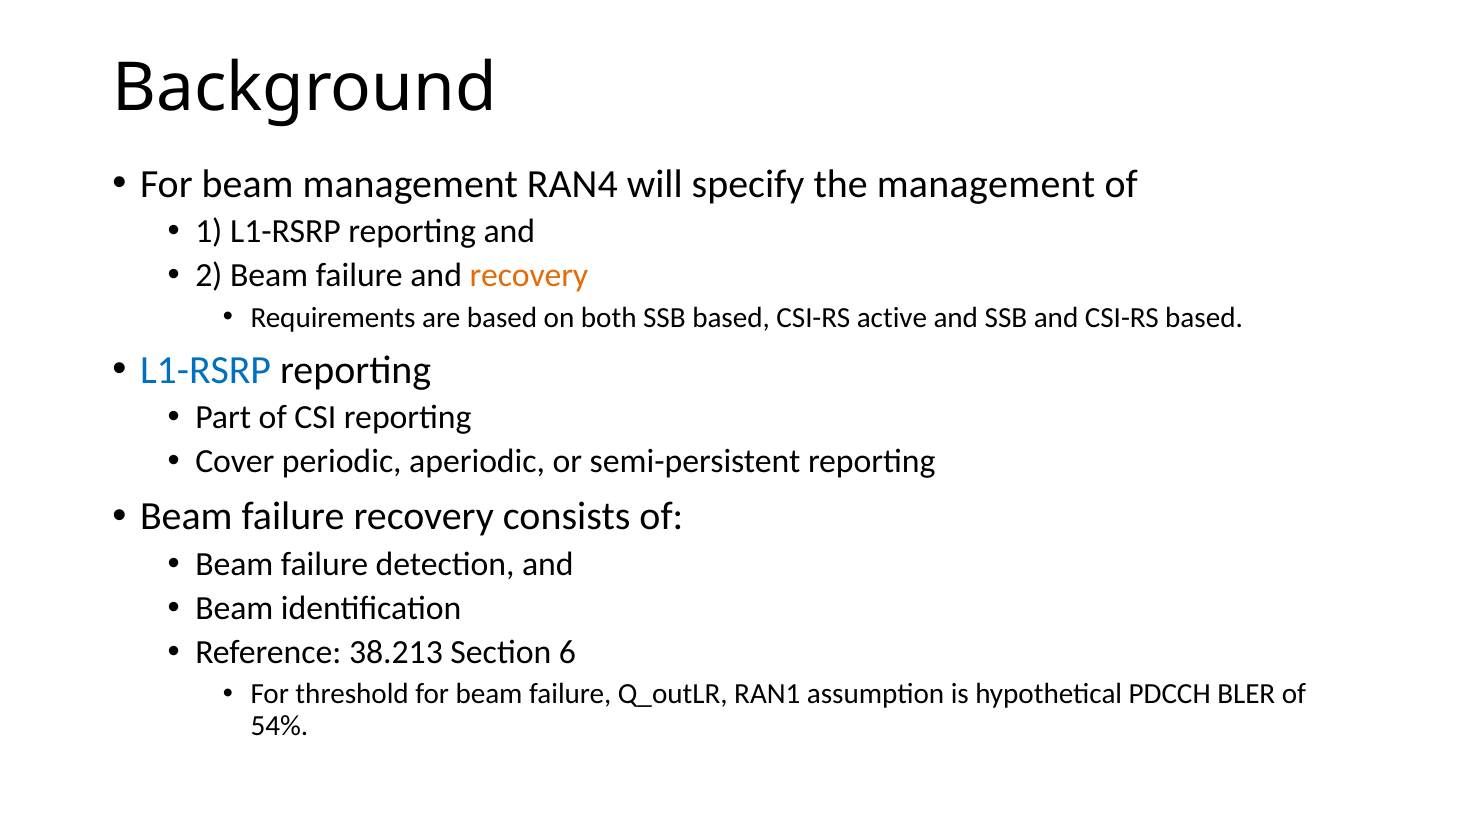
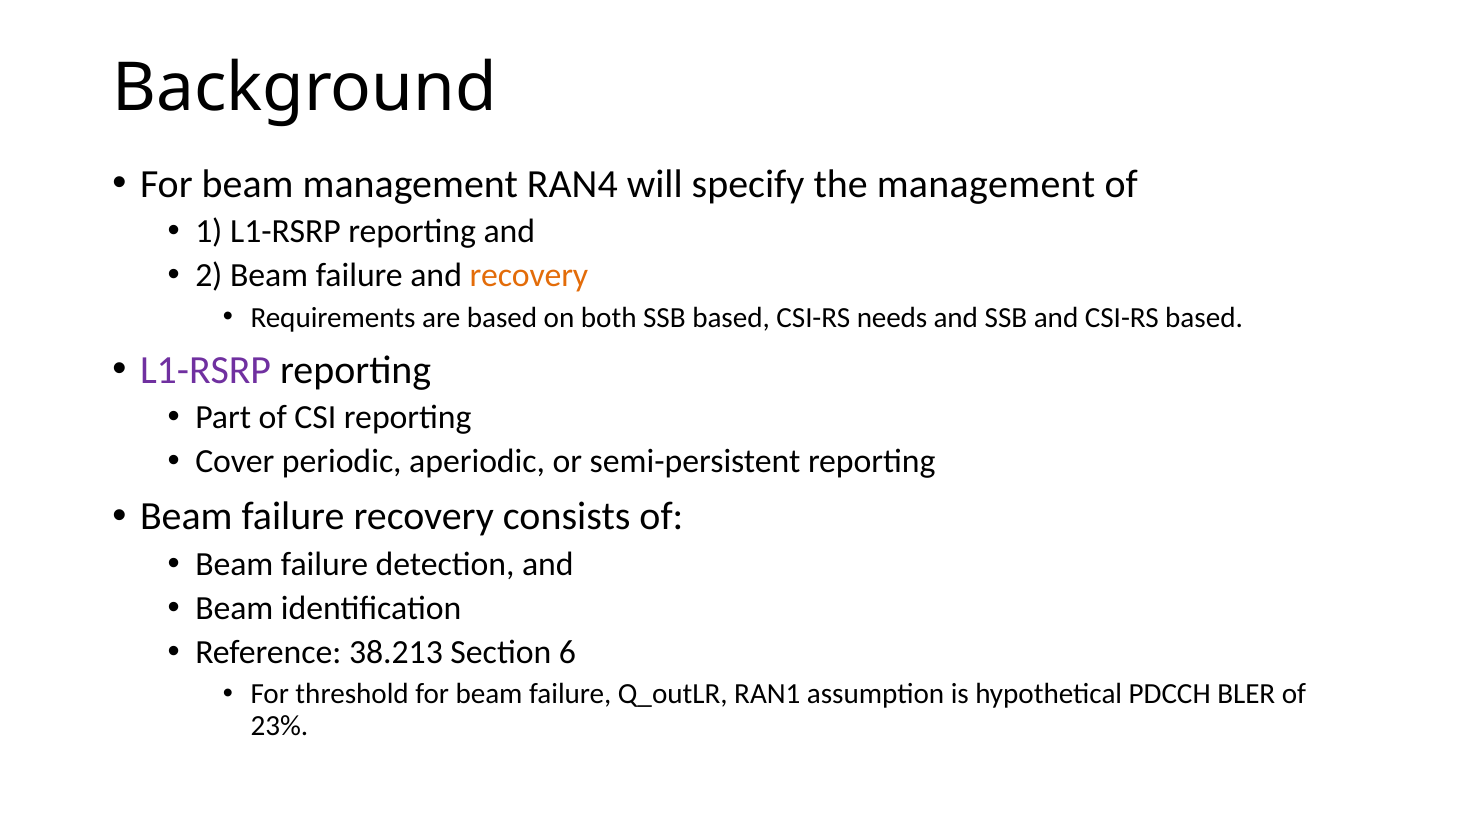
active: active -> needs (892, 318)
L1-RSRP colour: blue -> purple (206, 370)
54%: 54% -> 23% (279, 726)
